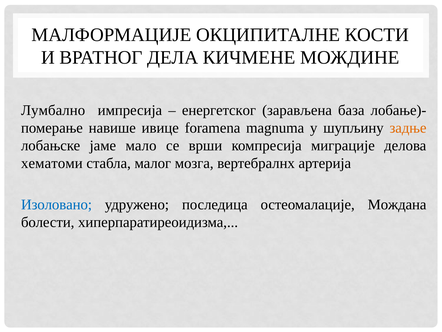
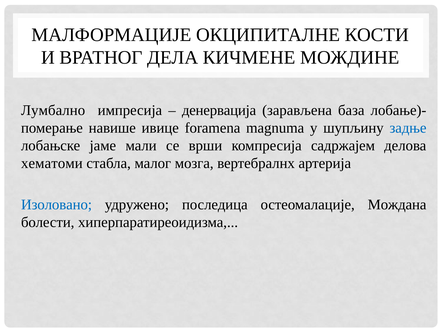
енергетског: енергетског -> денервација (219, 110)
задње colour: orange -> blue (408, 128)
мало: мало -> мали (141, 145)
миграције: миграције -> садржајем (343, 145)
